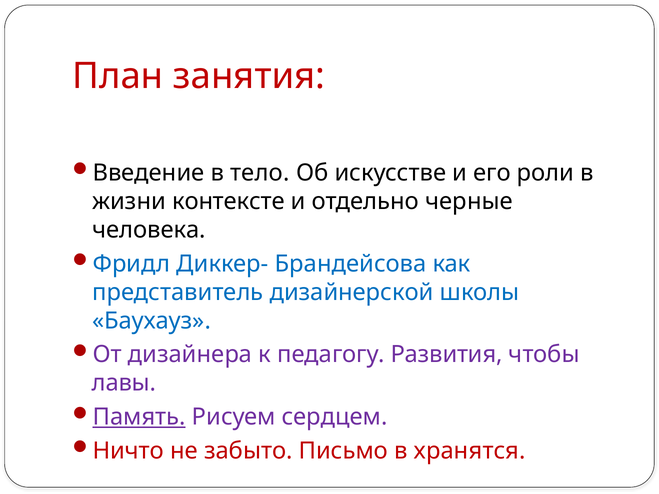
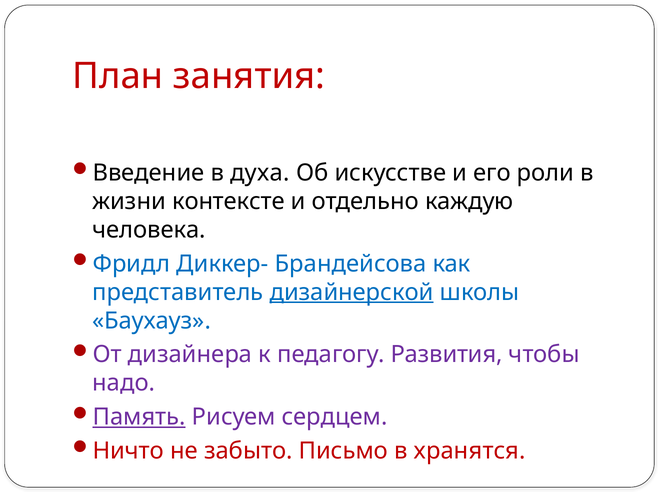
тело: тело -> духа (260, 173)
черные: черные -> каждую (469, 201)
дизайнерской underline: none -> present (352, 292)
лавы: лавы -> надо (124, 383)
